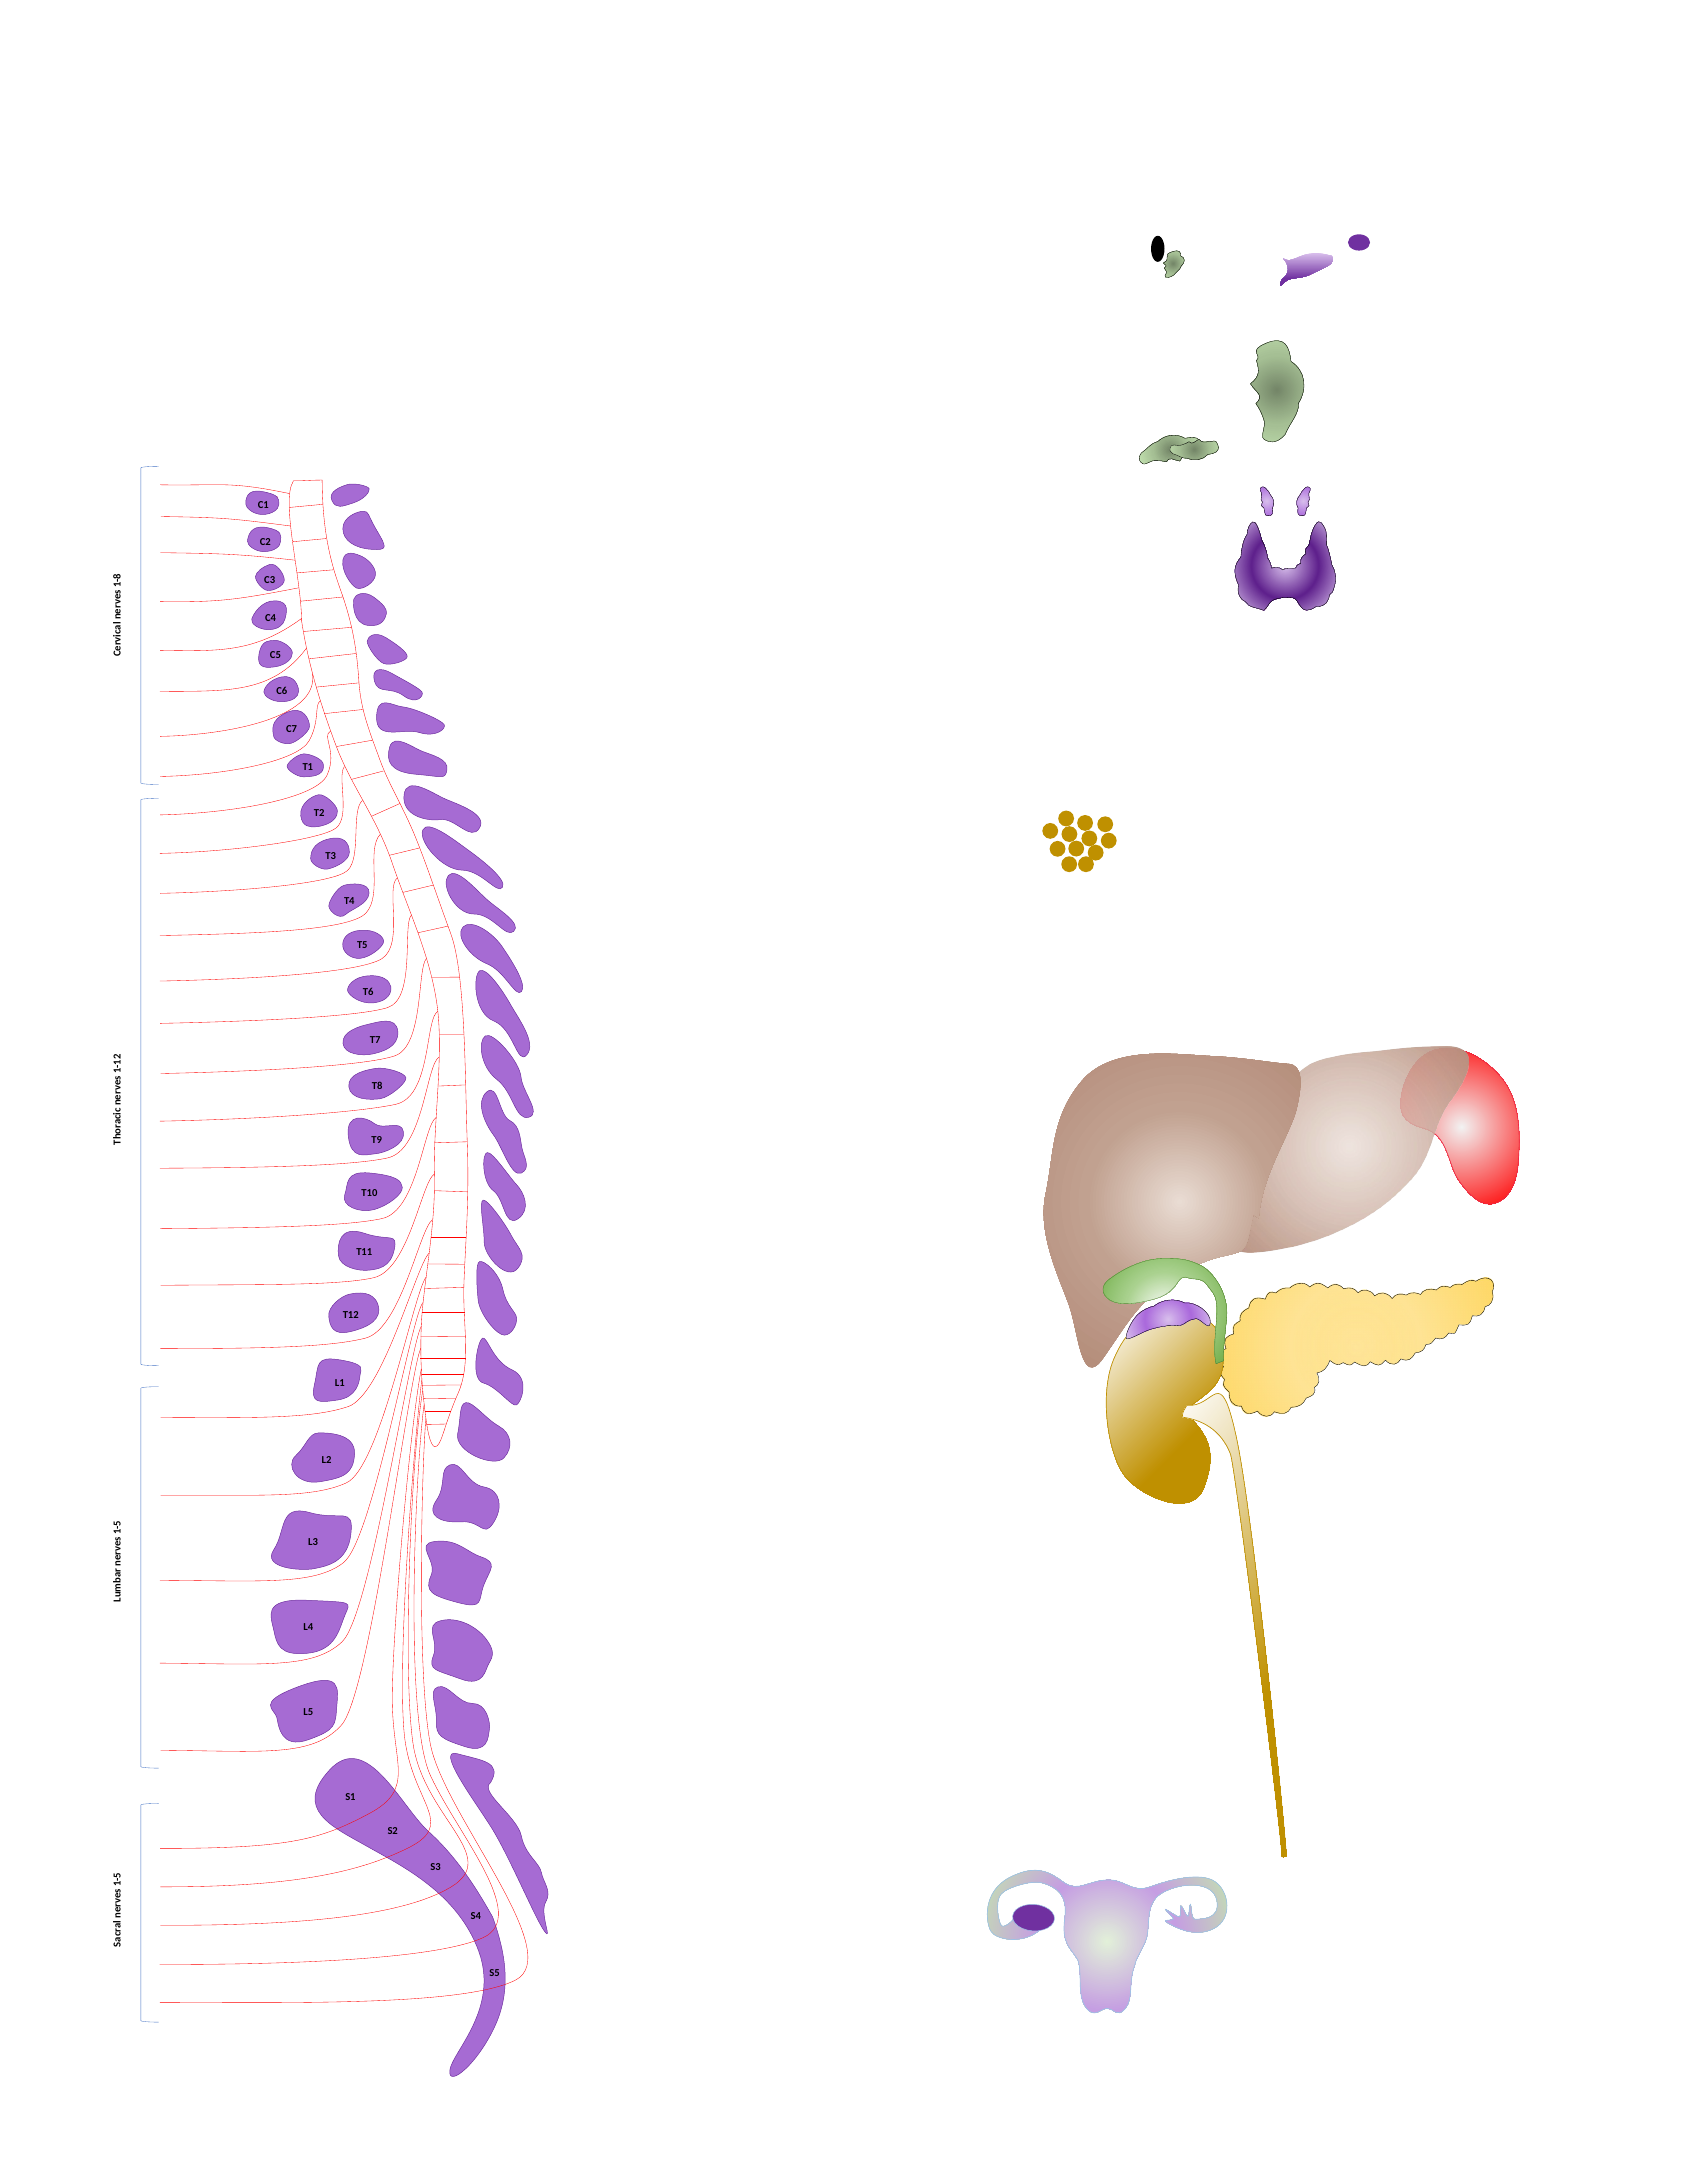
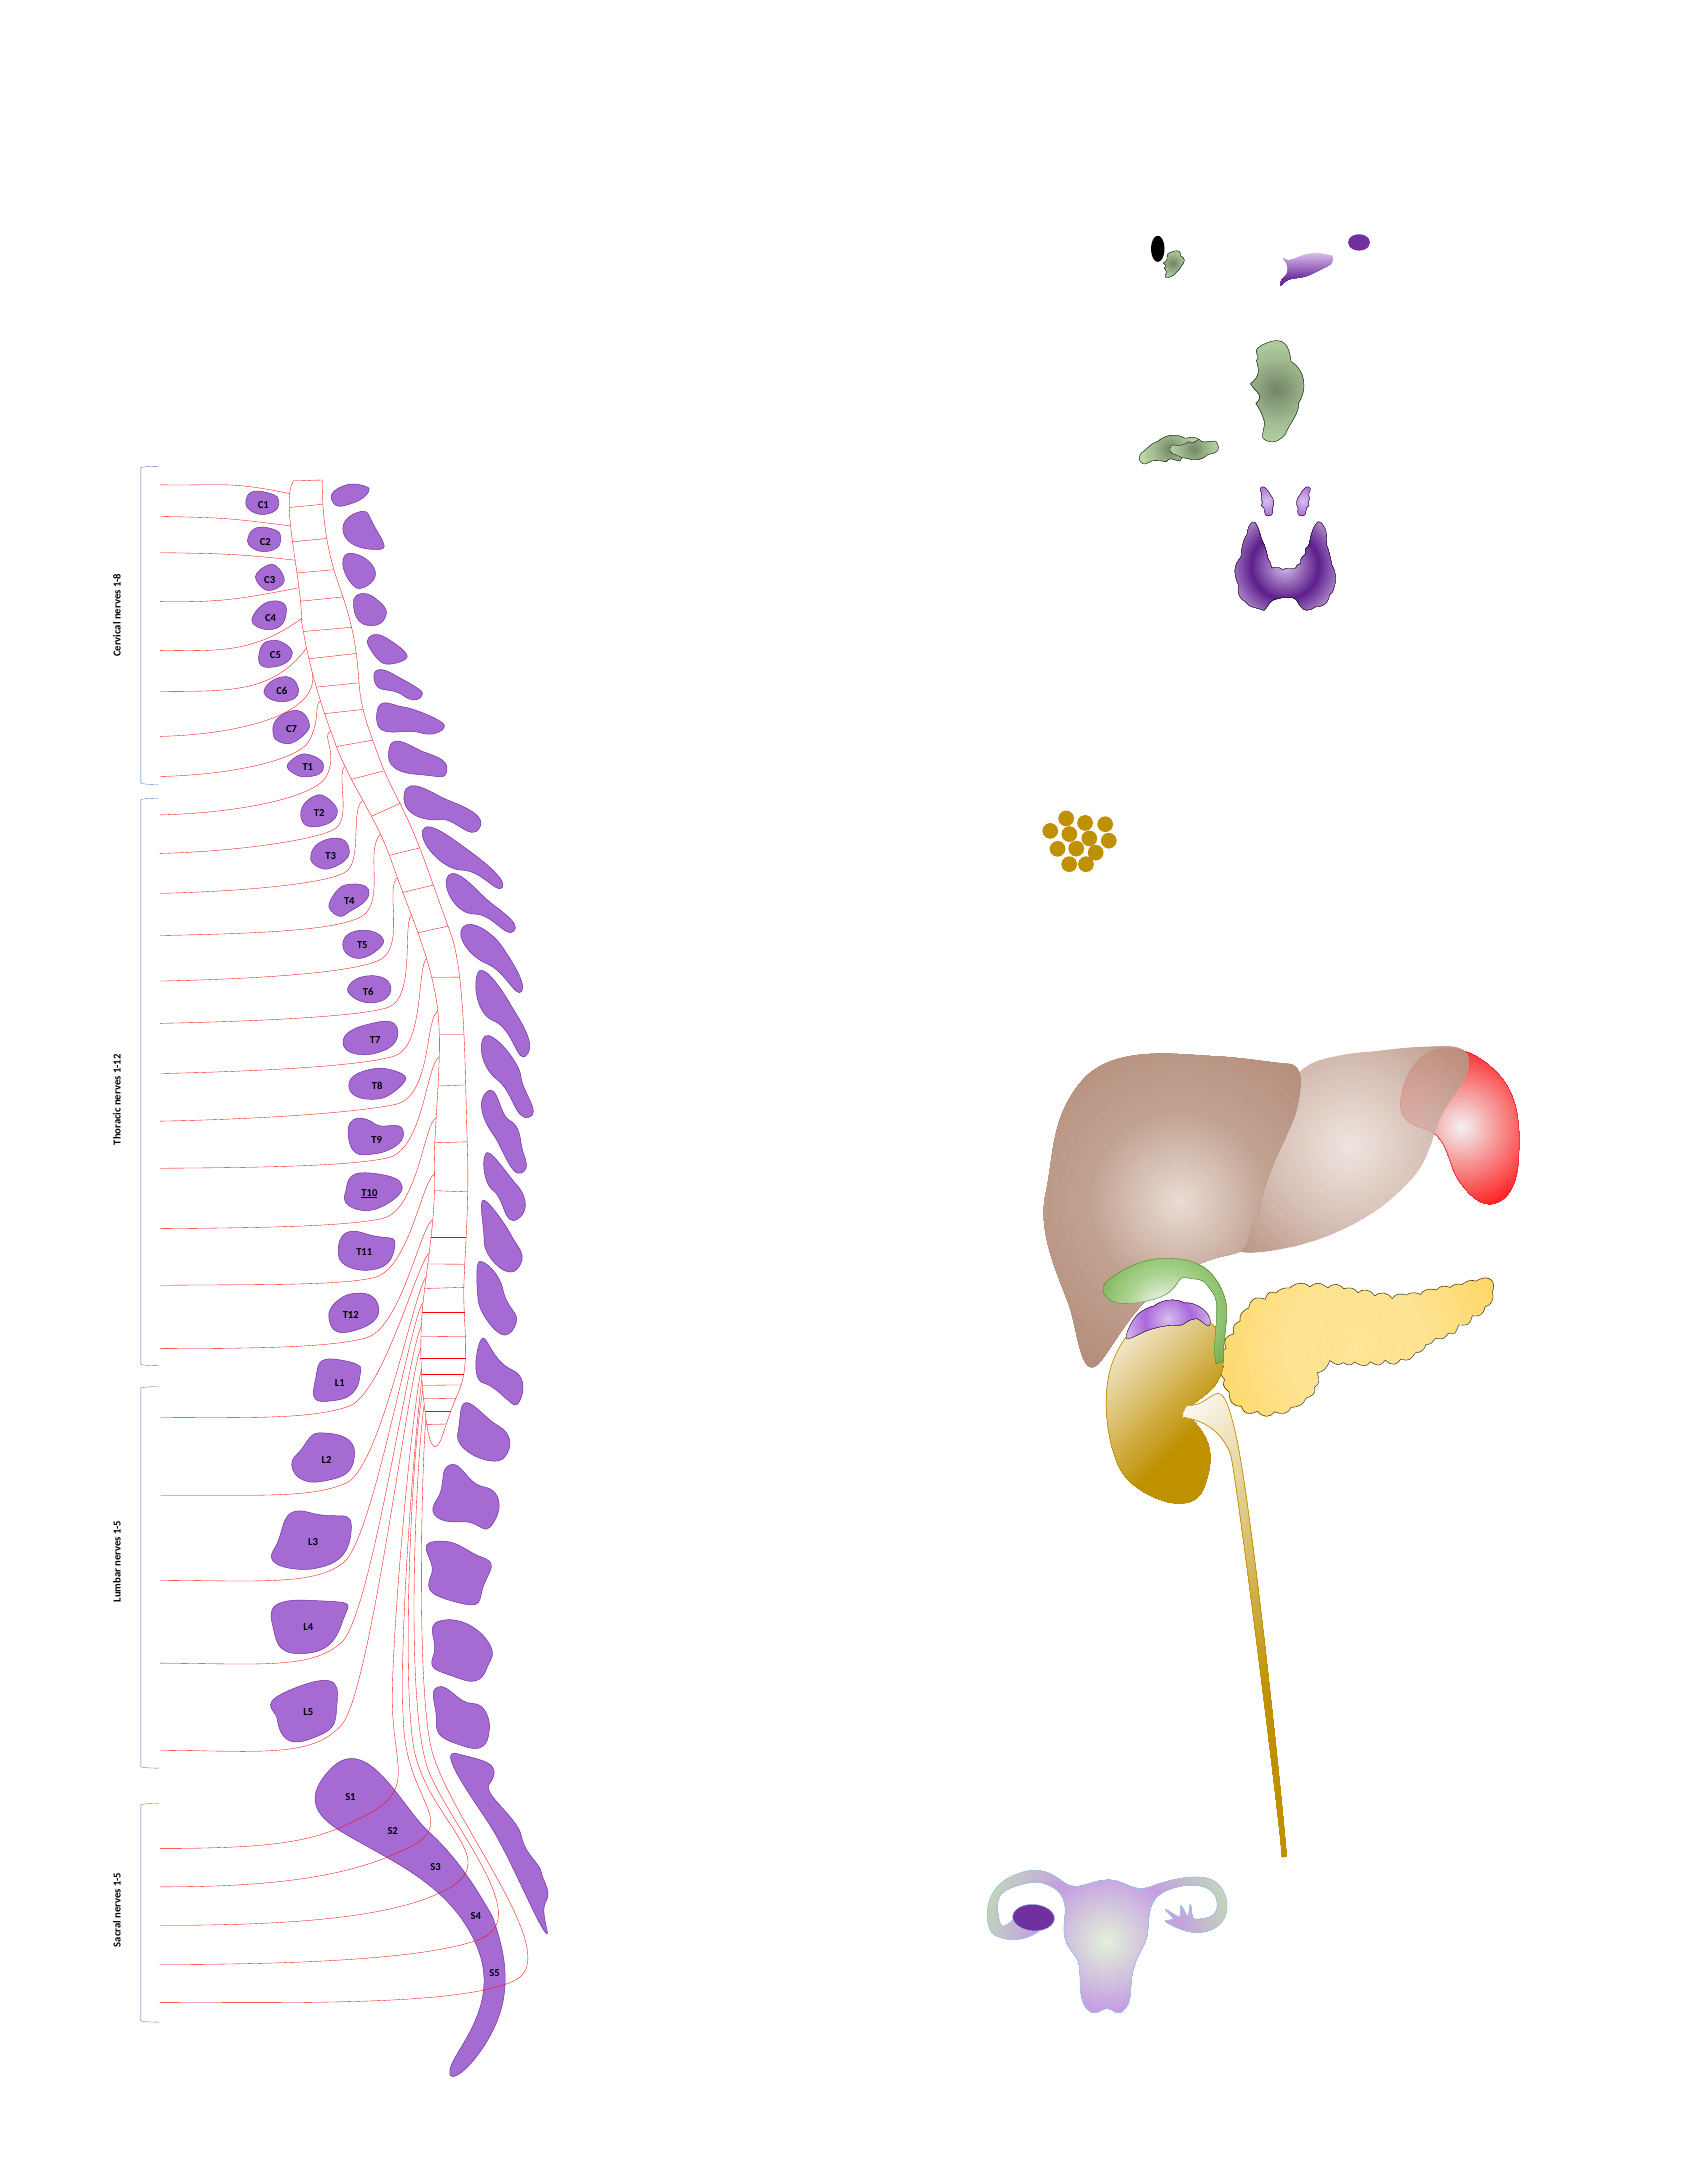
T10 underline: none -> present (369, 1193)
